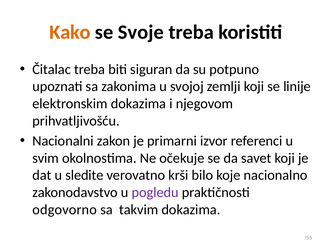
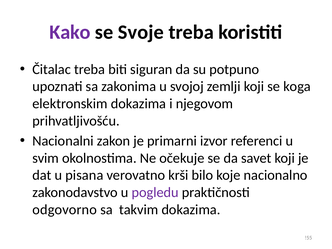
Kako colour: orange -> purple (70, 32)
linije: linije -> koga (297, 87)
sledite: sledite -> pisana (84, 175)
